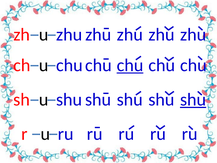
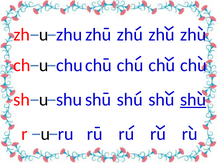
chu underline: present -> none (130, 65)
